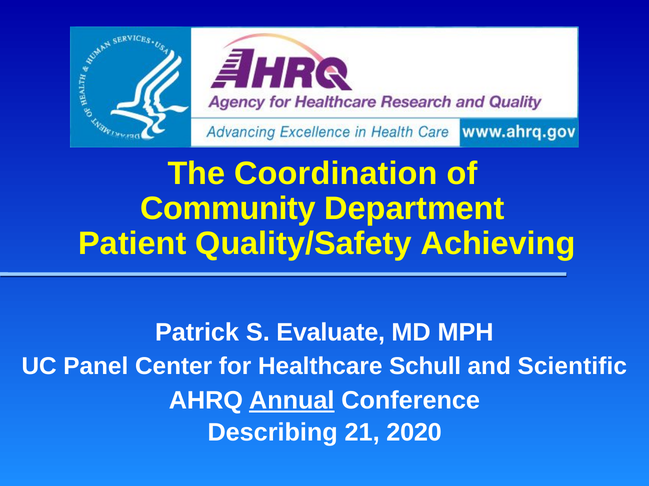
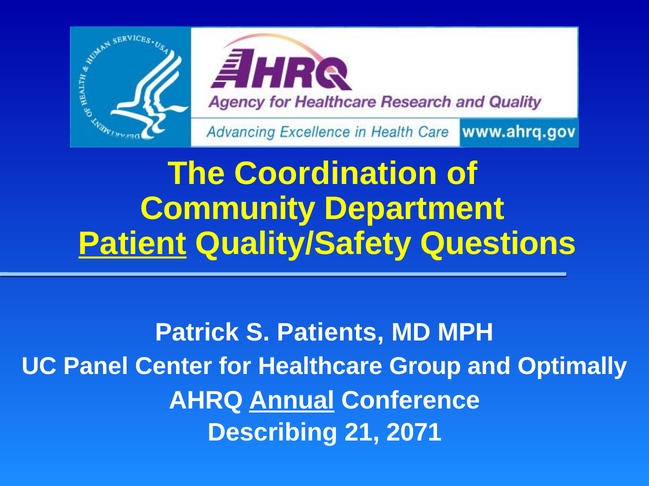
Patient underline: none -> present (132, 244)
Achieving: Achieving -> Questions (498, 244)
Evaluate: Evaluate -> Patients (330, 333)
Schull: Schull -> Group (425, 367)
Scientific: Scientific -> Optimally (572, 367)
2020: 2020 -> 2071 (414, 433)
